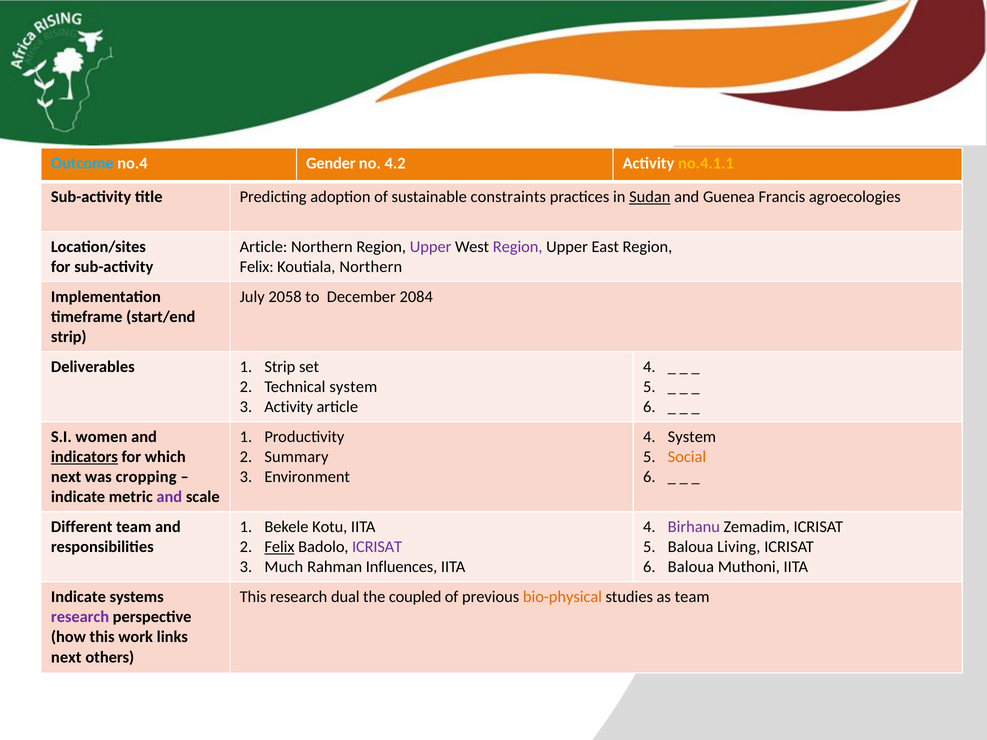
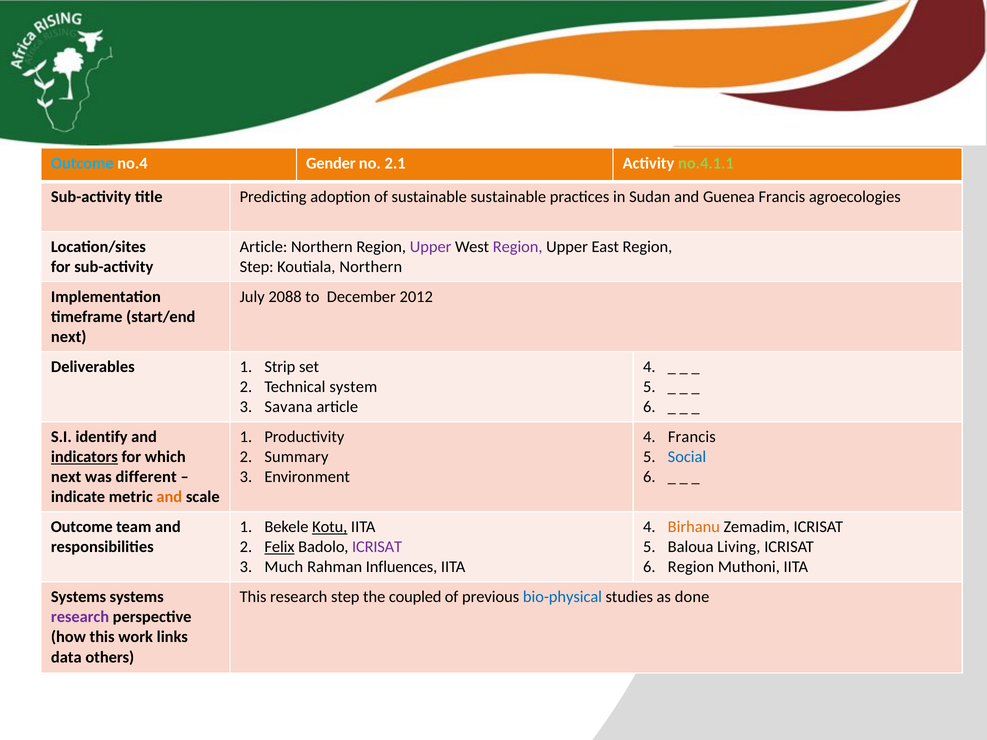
4.2: 4.2 -> 2.1 (395, 163)
no.4.1.1 colour: yellow -> light green (706, 163)
sustainable constraints: constraints -> sustainable (508, 197)
Sudan underline: present -> none (650, 197)
Felix: Felix -> Step (257, 267)
2058: 2058 -> 2088 (285, 297)
2084: 2084 -> 2012 (416, 297)
strip: strip -> next (69, 337)
Activity: Activity -> Savana (289, 407)
women: women -> identify (101, 437)
System: System -> Francis (692, 437)
Social colour: orange -> blue (687, 457)
cropping: cropping -> different (146, 477)
and colour: purple -> orange (169, 497)
Different: Different -> Outcome (82, 527)
Kotu underline: none -> present (330, 527)
Birhanu colour: purple -> orange (694, 527)
Baloua: Baloua -> Region (691, 567)
Indicate: Indicate -> Systems (79, 597)
research dual: dual -> step (345, 597)
bio-physical colour: orange -> blue (562, 597)
as team: team -> done (692, 597)
next: next -> data (66, 657)
